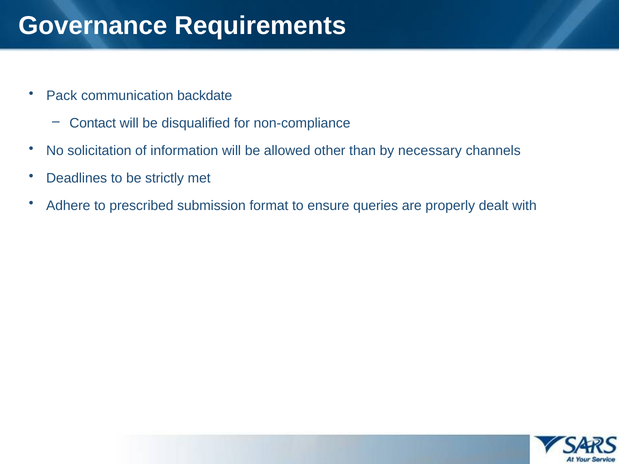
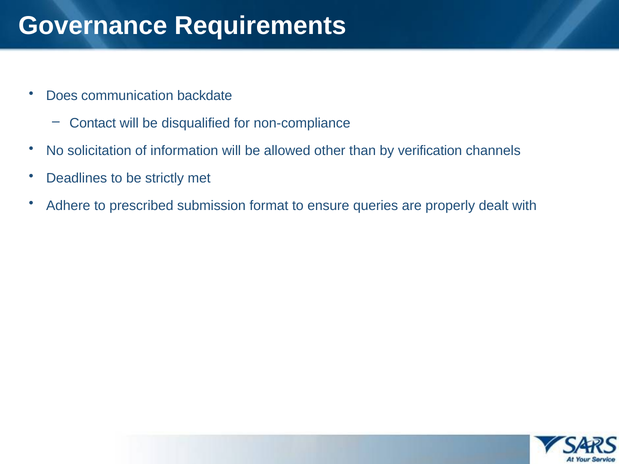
Pack: Pack -> Does (62, 96)
necessary: necessary -> verification (430, 151)
